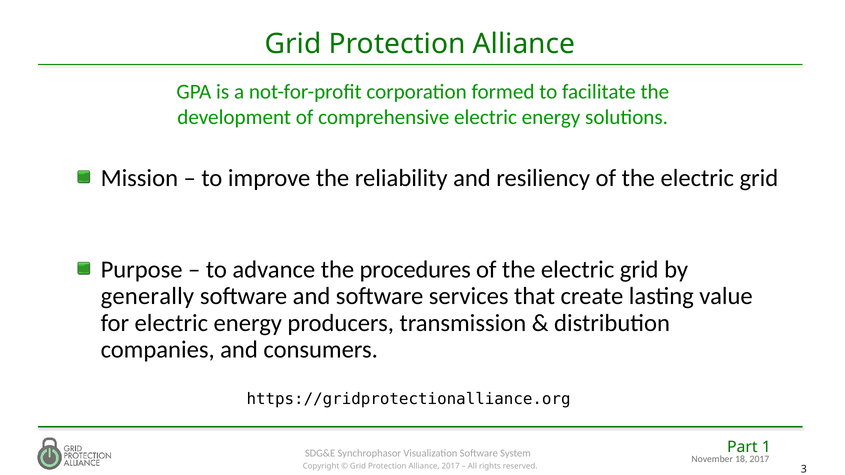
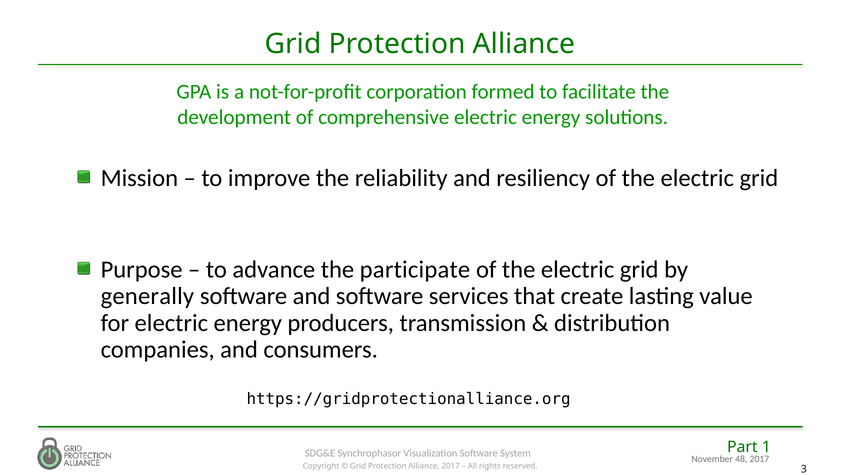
procedures: procedures -> participate (415, 270)
18: 18 -> 48 (741, 460)
